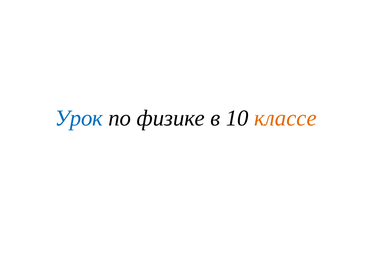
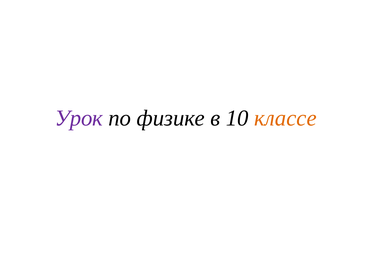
Урок colour: blue -> purple (79, 118)
